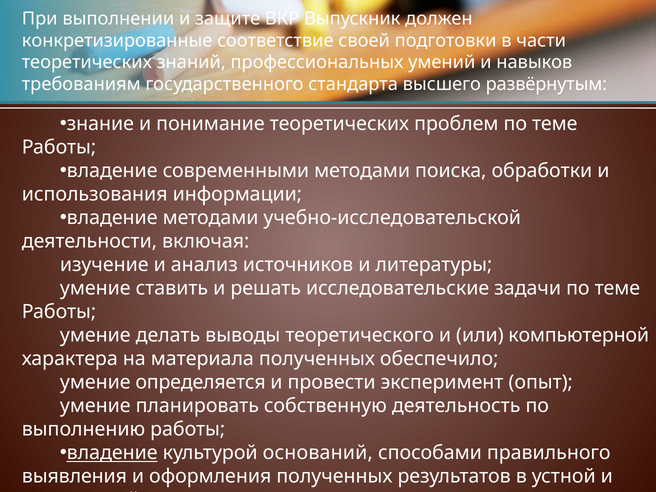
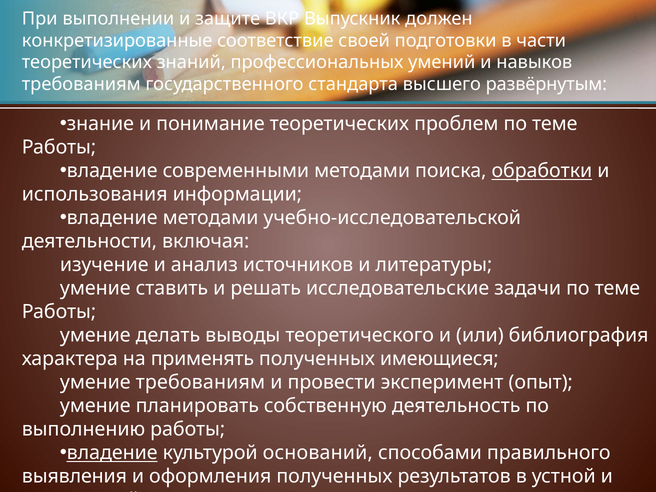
обработки underline: none -> present (542, 171)
компьютерной: компьютерной -> библиография (579, 335)
материала: материала -> применять (202, 359)
обеспечило: обеспечило -> имеющиеся (439, 359)
умение определяется: определяется -> требованиям (200, 382)
